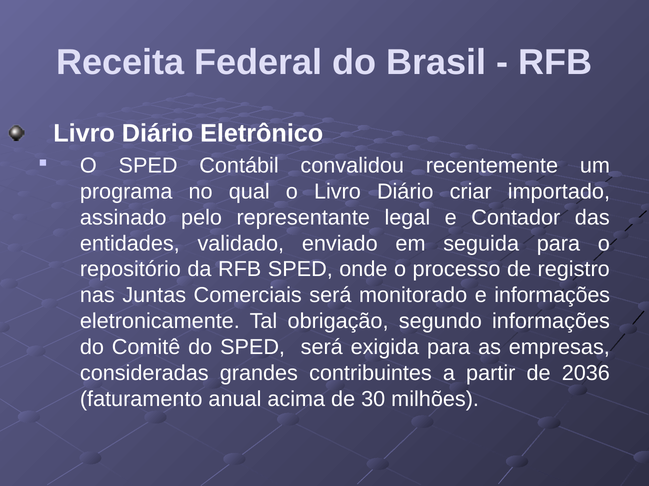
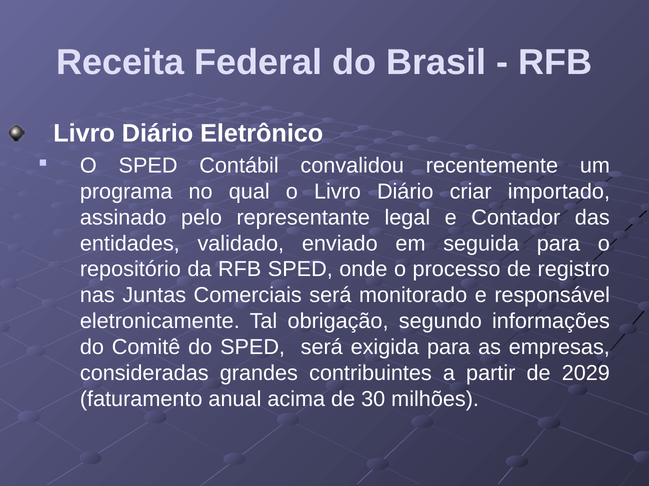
e informações: informações -> responsável (552, 296)
2036: 2036 -> 2029 (586, 374)
